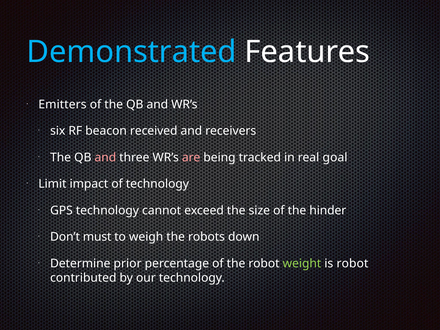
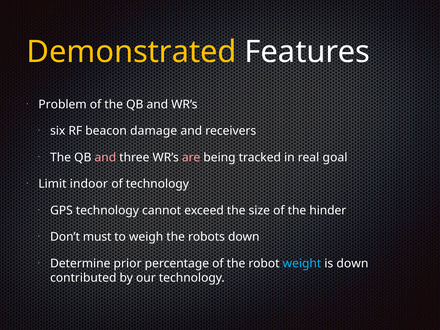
Demonstrated colour: light blue -> yellow (132, 52)
Emitters: Emitters -> Problem (63, 104)
received: received -> damage (154, 131)
impact: impact -> indoor (89, 184)
weight colour: light green -> light blue (302, 263)
is robot: robot -> down (352, 263)
